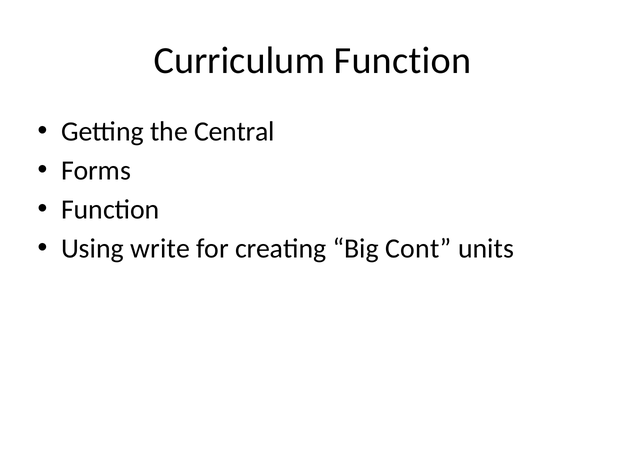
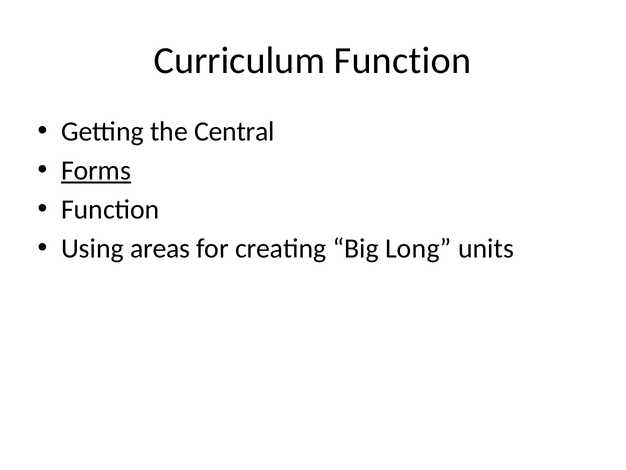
Forms underline: none -> present (96, 170)
write: write -> areas (160, 248)
Cont: Cont -> Long (418, 248)
